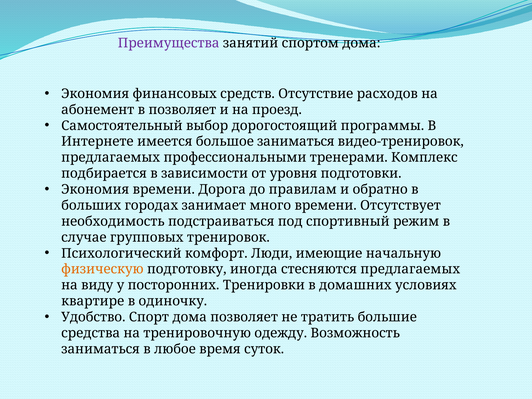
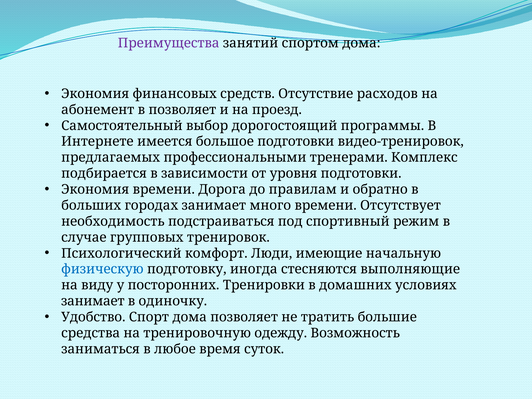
большое заниматься: заниматься -> подготовки (296, 142)
физическую colour: orange -> blue (102, 269)
стесняются предлагаемых: предлагаемых -> выполняющие (410, 269)
квартире: квартире -> занимает (93, 301)
